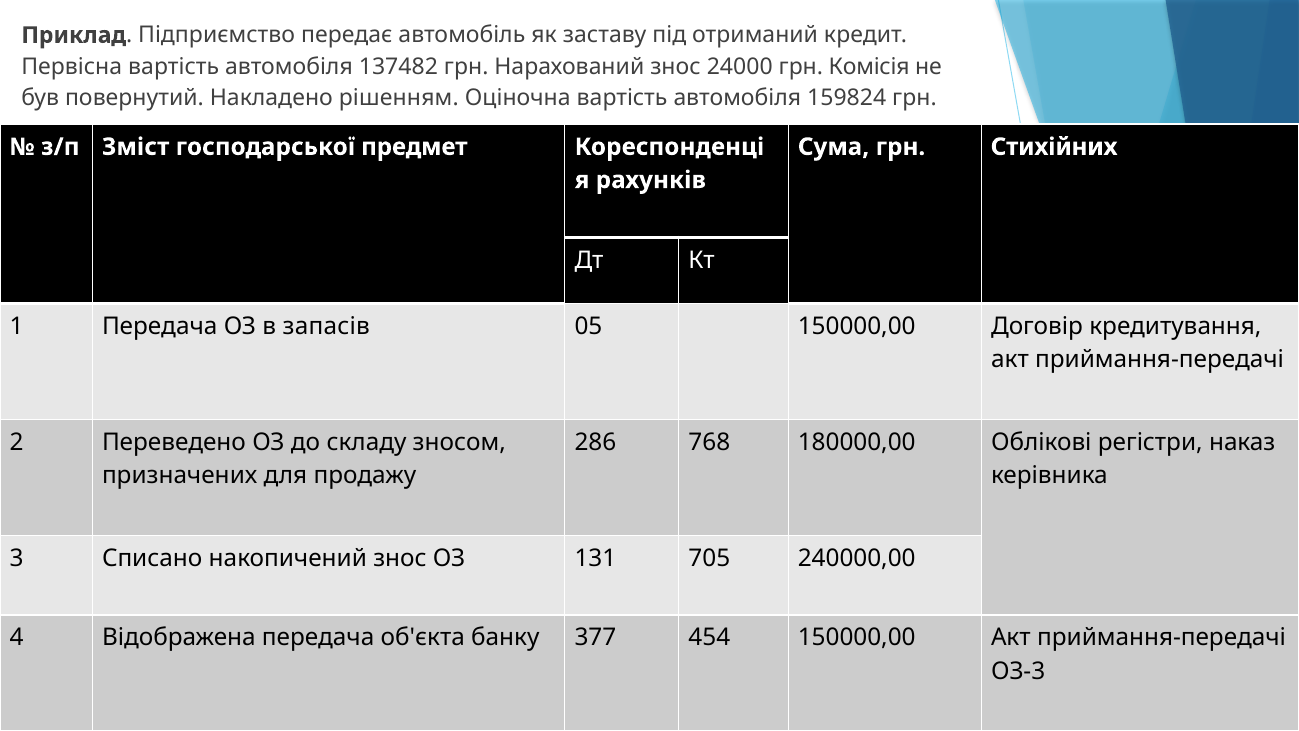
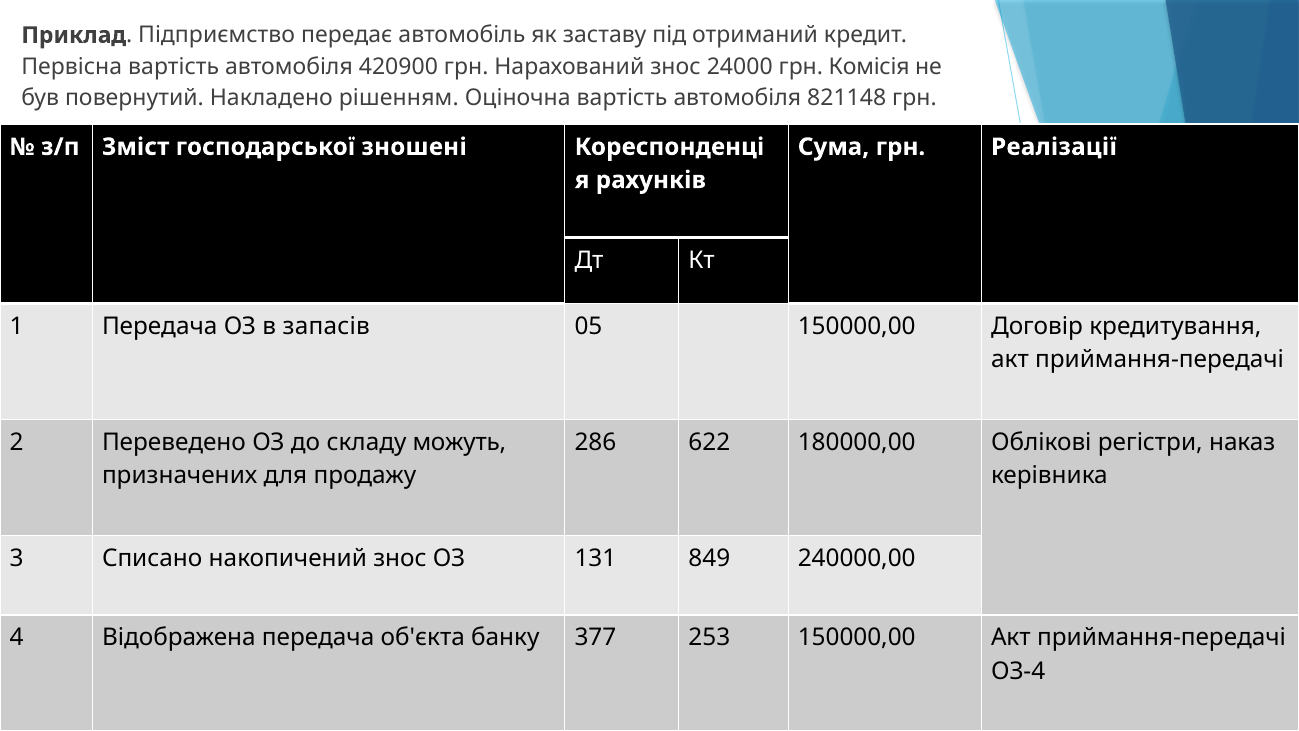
137482: 137482 -> 420900 (398, 67)
159824: 159824 -> 821148 (847, 98)
предмет: предмет -> зношені (414, 147)
Стихійних: Стихійних -> Реалізації (1054, 147)
зносом: зносом -> можуть (459, 442)
768: 768 -> 622 (709, 442)
705: 705 -> 849 (709, 558)
454: 454 -> 253 (709, 638)
ОЗ-3: ОЗ-3 -> ОЗ-4 (1018, 671)
